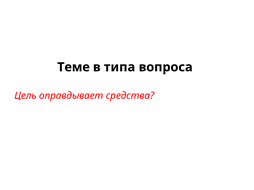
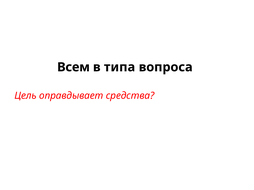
Теме: Теме -> Всем (74, 67)
